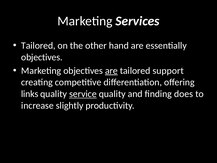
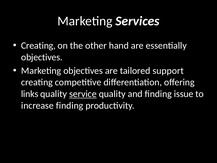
Tailored: Tailored -> Creating (38, 46)
are underline: present -> none (111, 71)
does: does -> issue (184, 94)
increase slightly: slightly -> finding (70, 105)
